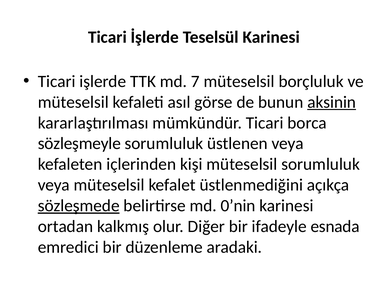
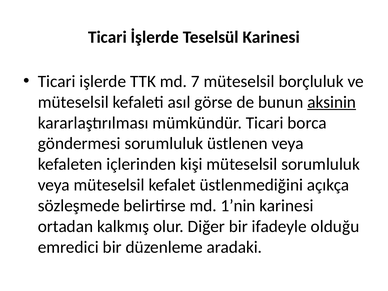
sözleşmeyle: sözleşmeyle -> göndermesi (79, 144)
sözleşmede underline: present -> none (79, 206)
0’nin: 0’nin -> 1’nin (238, 206)
esnada: esnada -> olduğu (335, 226)
